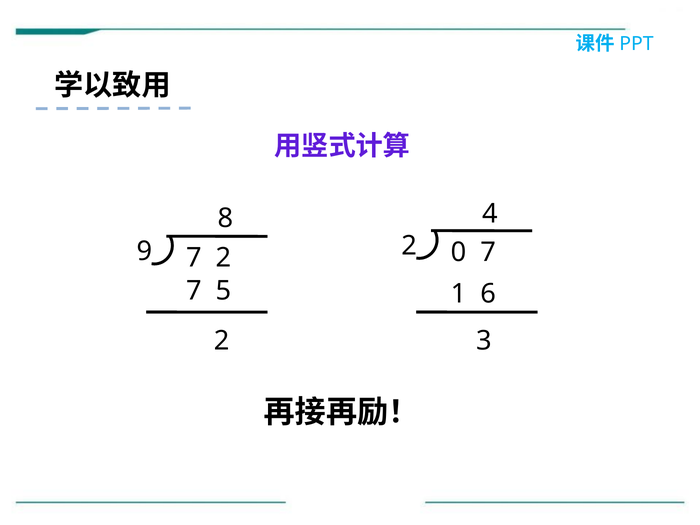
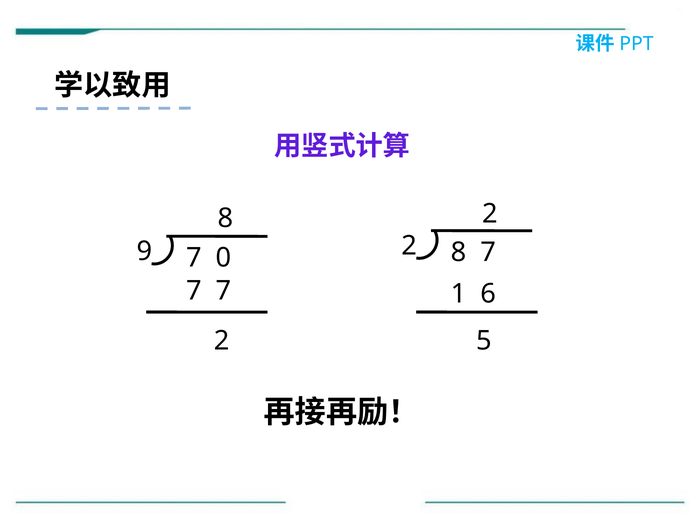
8 4: 4 -> 2 (490, 214)
9 0: 0 -> 8 (458, 252)
2: 2 -> 0 (223, 258)
7 5: 5 -> 7 (223, 291)
3: 3 -> 5 (484, 341)
